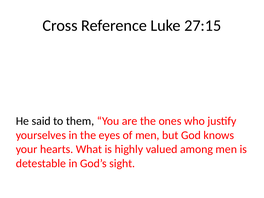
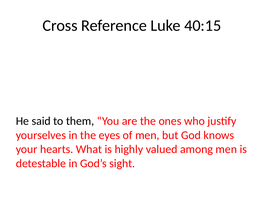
27:15: 27:15 -> 40:15 (203, 26)
